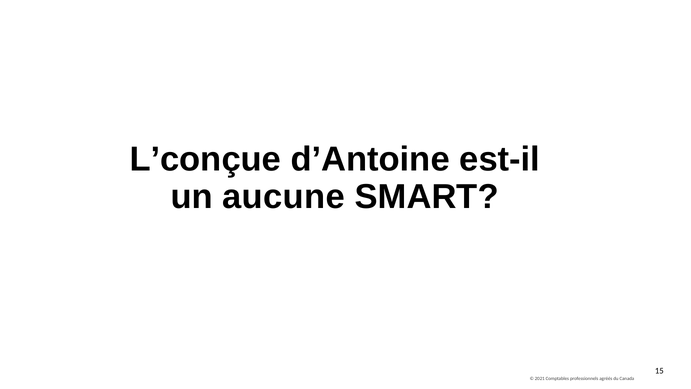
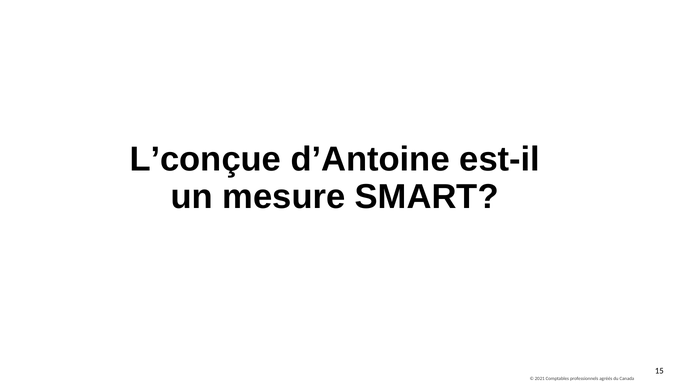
aucune: aucune -> mesure (284, 197)
